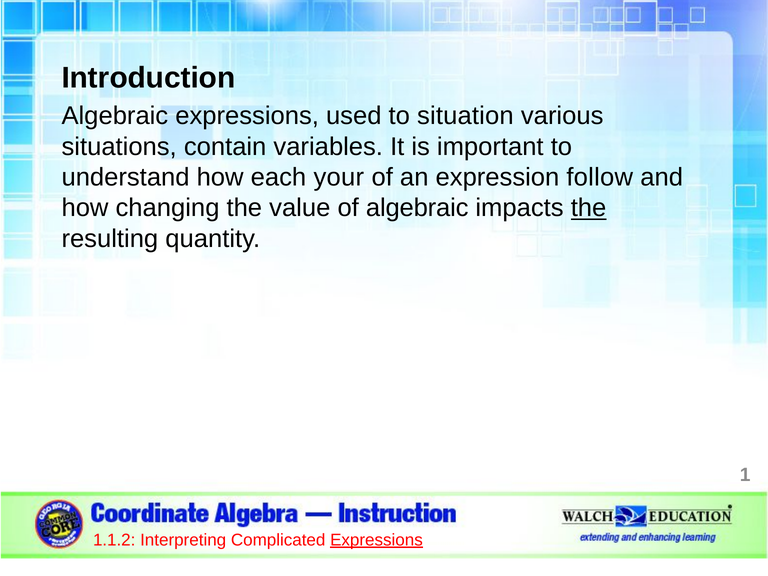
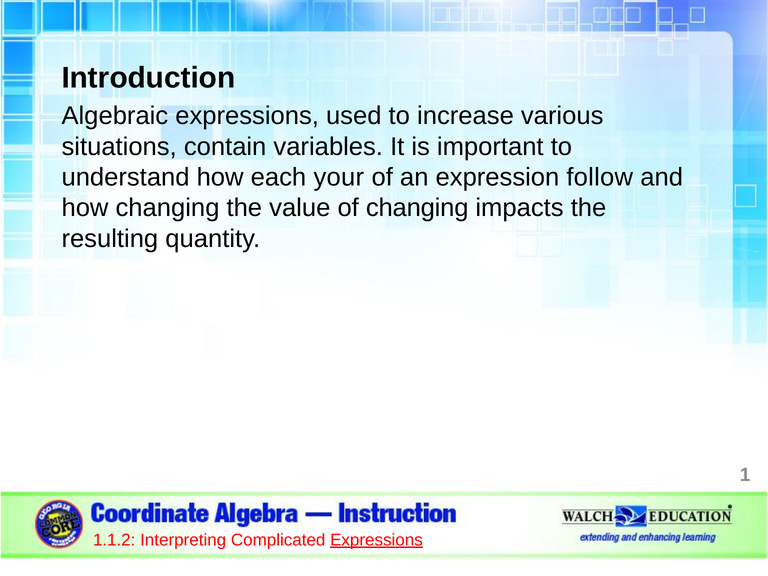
situation: situation -> increase (465, 116)
of algebraic: algebraic -> changing (417, 208)
the underline: present -> none (589, 208)
